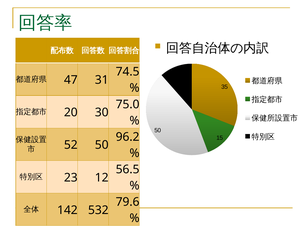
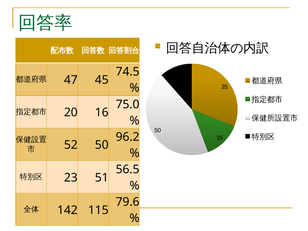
31: 31 -> 45 (102, 80)
30: 30 -> 16 (102, 112)
12: 12 -> 51 (102, 178)
532: 532 -> 115 (98, 210)
